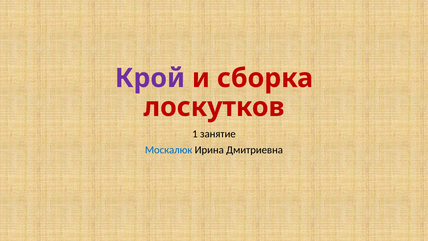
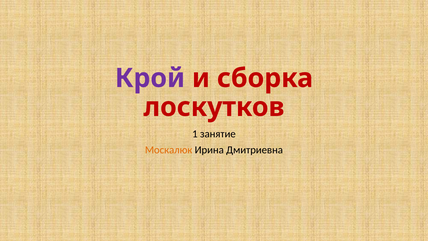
Москалюк colour: blue -> orange (169, 150)
